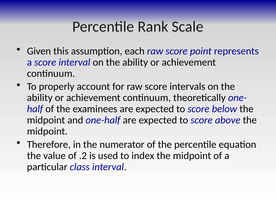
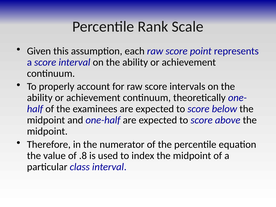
.2: .2 -> .8 (83, 156)
